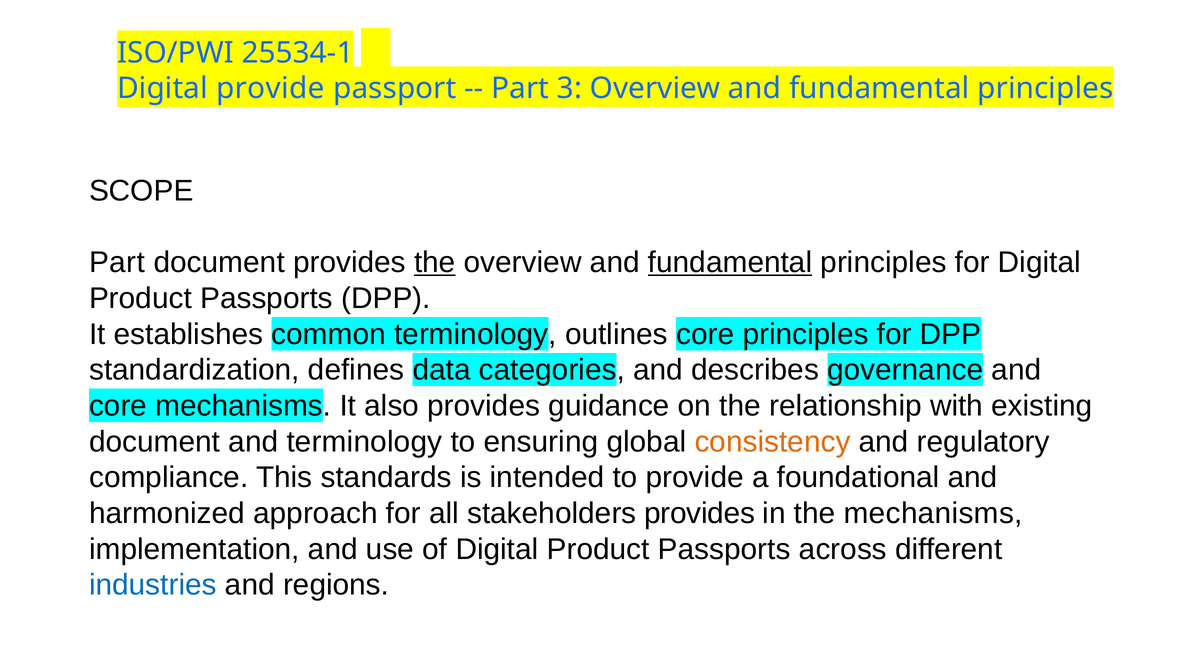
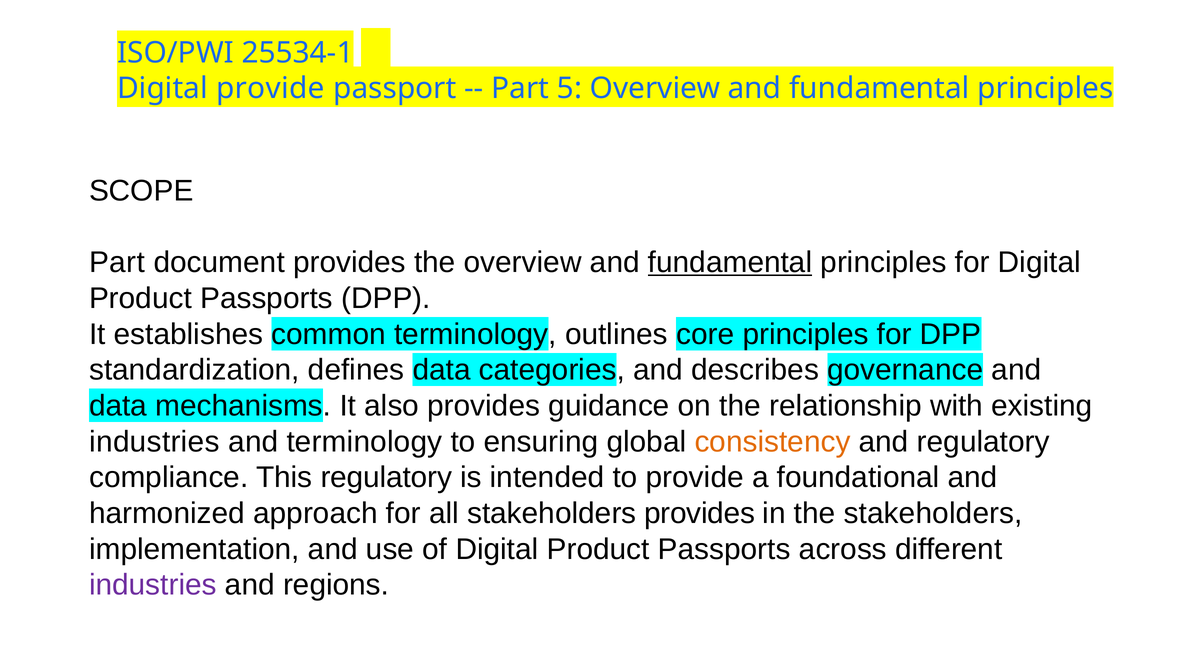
3: 3 -> 5 (569, 89)
the underline: present -> none (435, 262)
core: core -> data (118, 406)
document: document -> industries (154, 441)
This standards: standards -> regulatory (386, 477)
the mechanisms: mechanisms -> stakeholders (933, 513)
industries colour: blue -> purple (153, 585)
